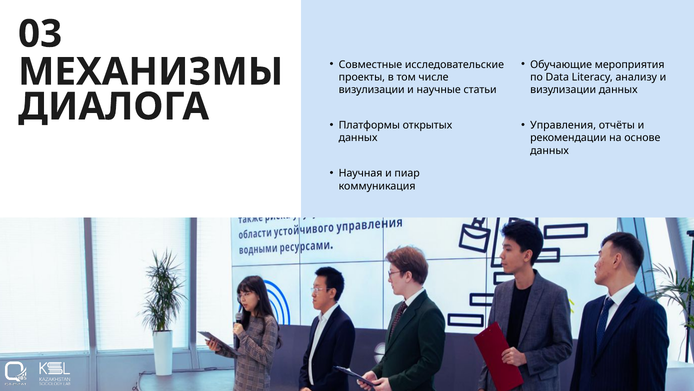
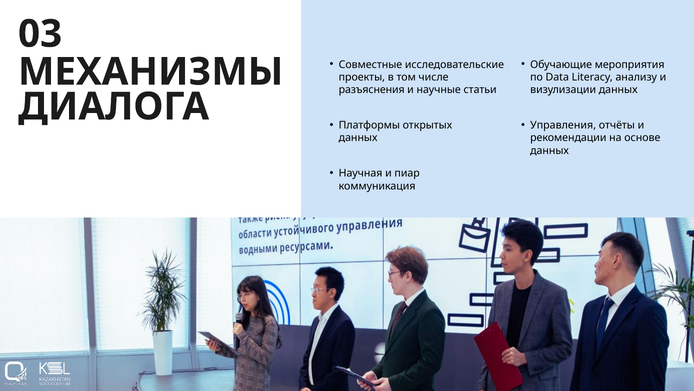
визулизации: визулизации -> разъяснения (372, 90)
